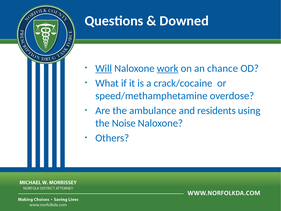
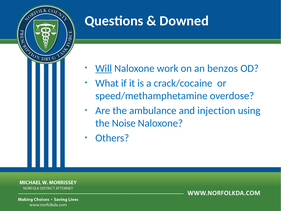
work underline: present -> none (168, 68)
chance: chance -> benzos (223, 68)
residents: residents -> injection (216, 110)
